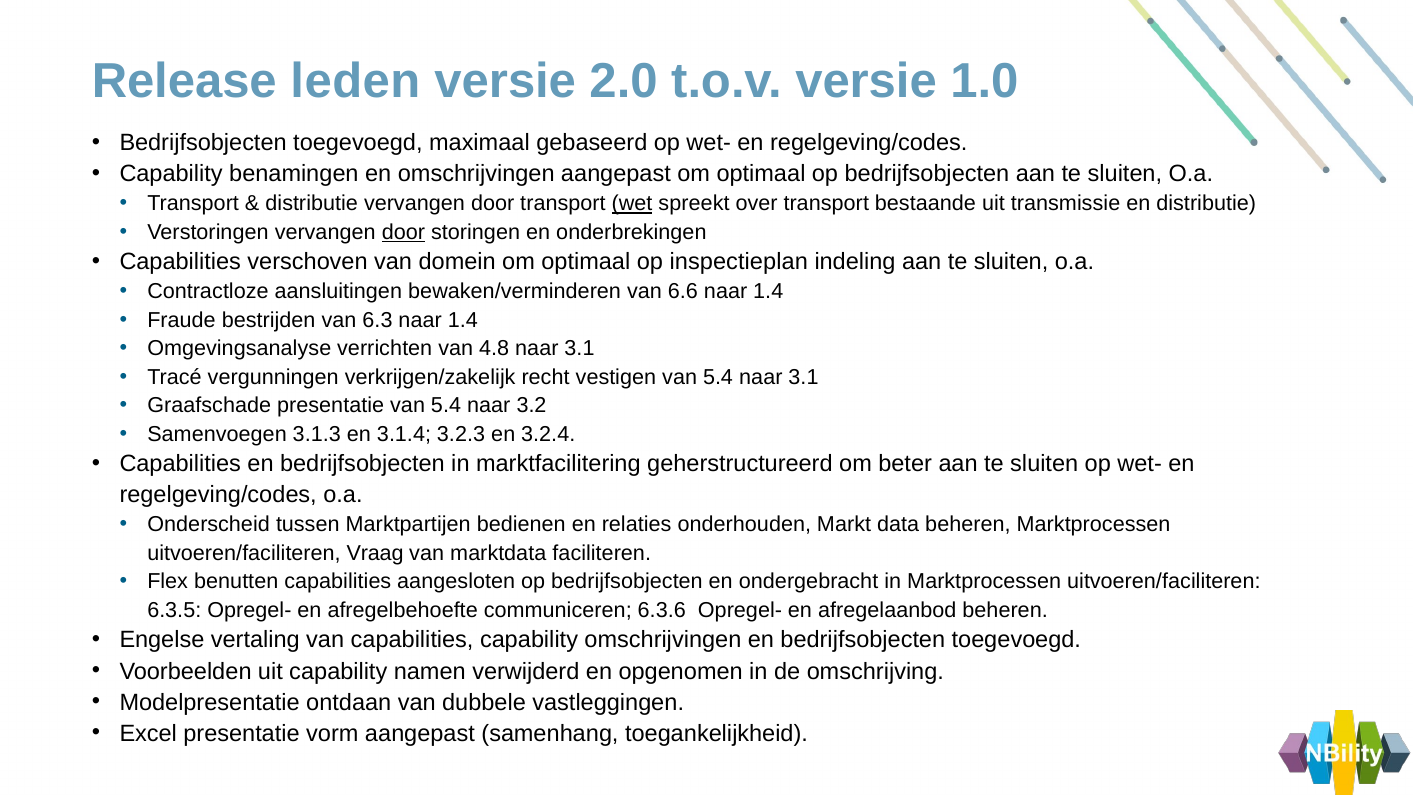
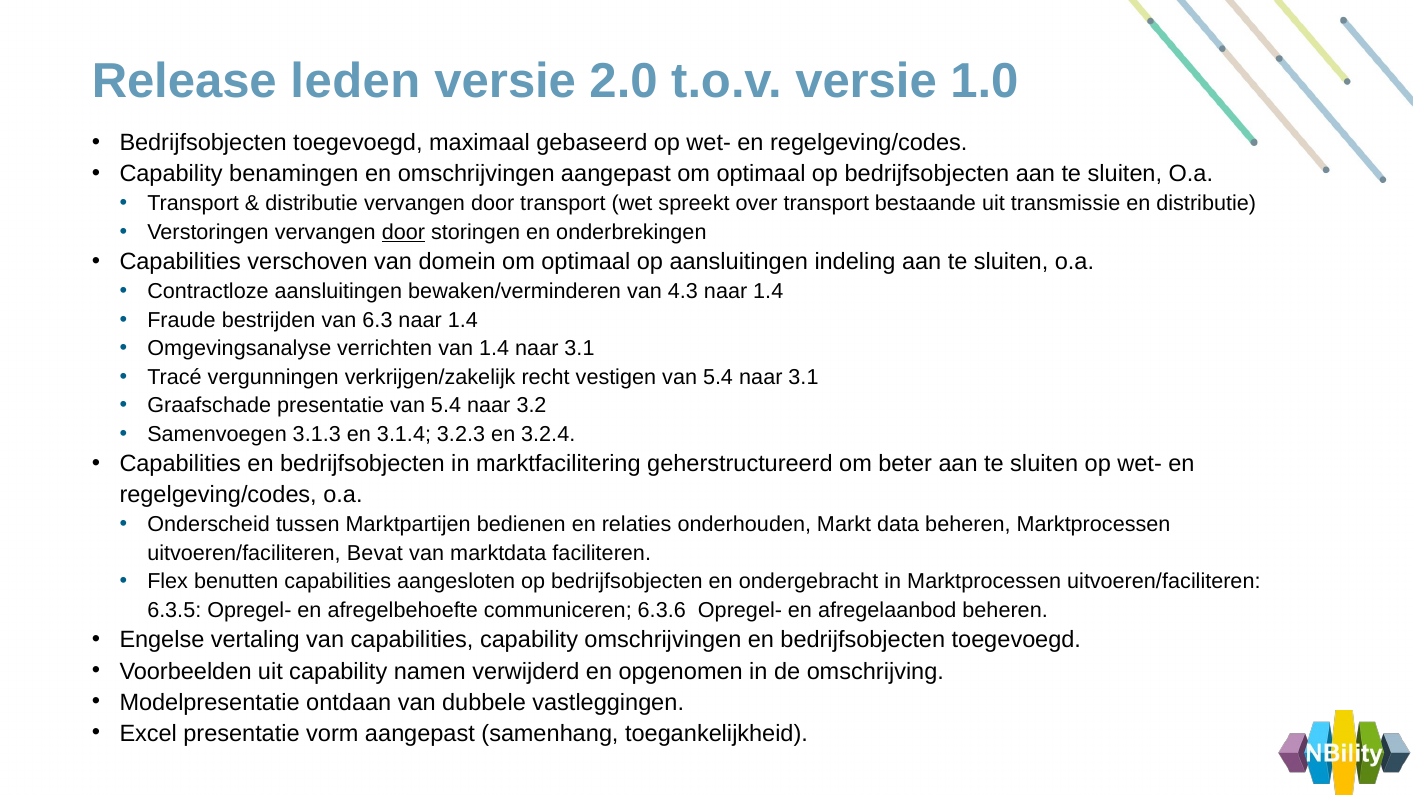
wet underline: present -> none (632, 204)
op inspectieplan: inspectieplan -> aansluitingen (739, 262)
6.6: 6.6 -> 4.3 (683, 292)
van 4.8: 4.8 -> 1.4 (494, 349)
Vraag: Vraag -> Bevat (375, 553)
